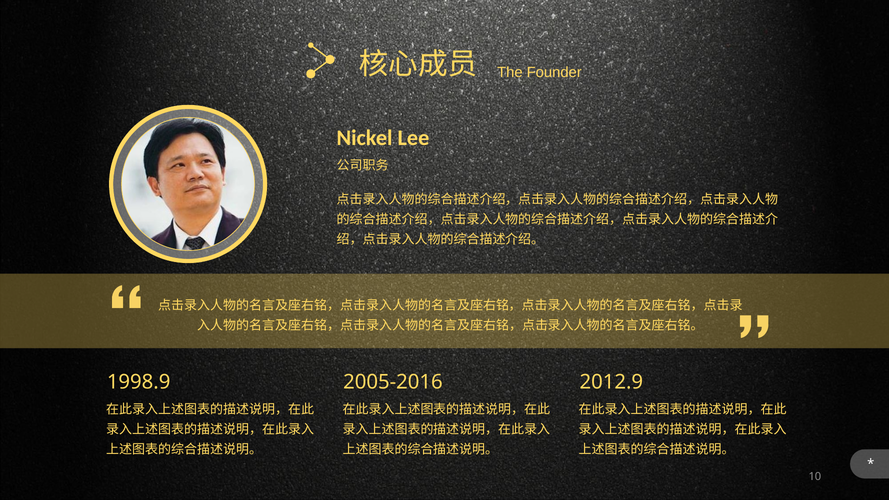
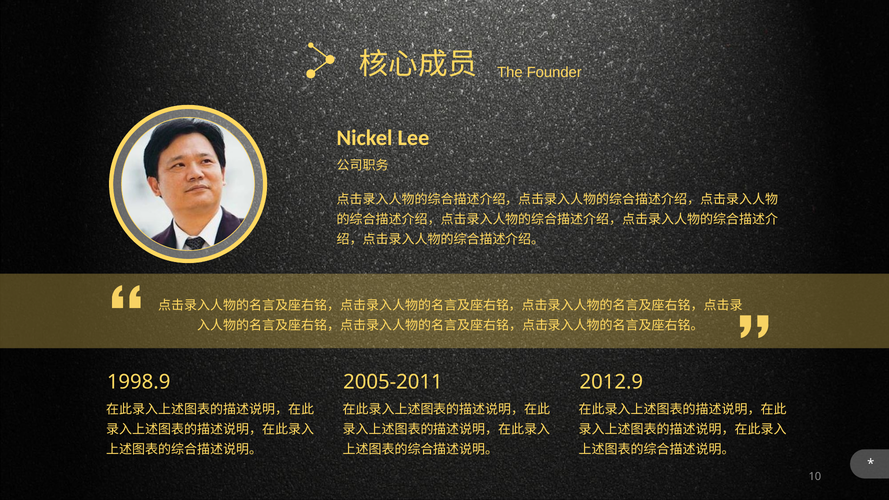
2005-2016: 2005-2016 -> 2005-2011 (393, 382)
